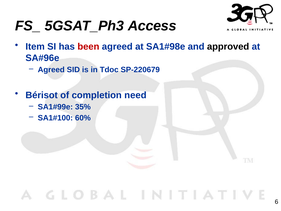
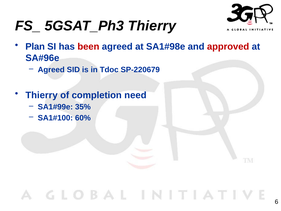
5GSAT_Ph3 Access: Access -> Thierry (152, 26)
Item: Item -> Plan (35, 47)
approved colour: black -> red (228, 47)
Bérisot: Bérisot -> Thierry (42, 95)
